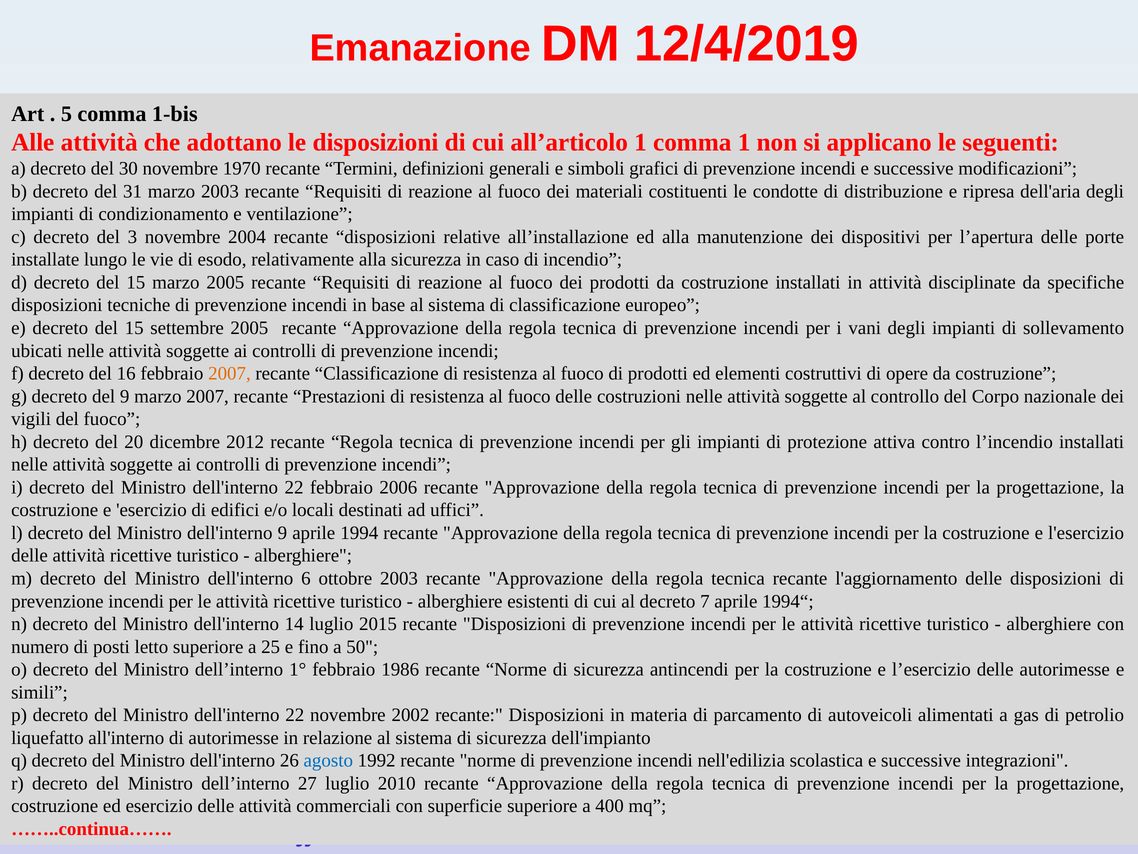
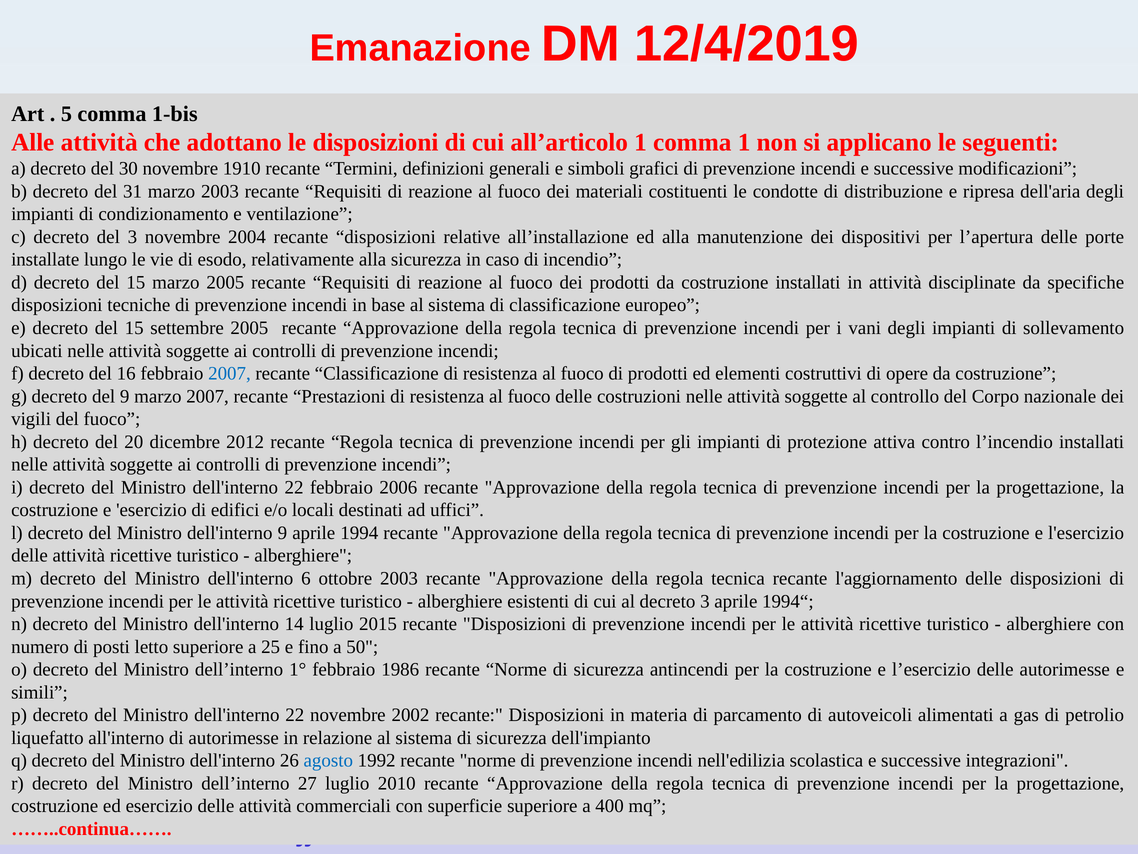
1970: 1970 -> 1910 (242, 168)
2007 colour: orange -> blue (229, 373)
decreto 7: 7 -> 3 (705, 601)
